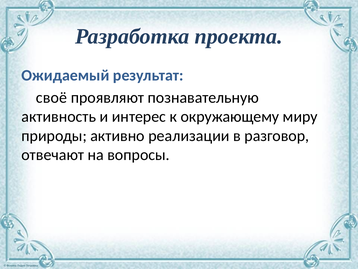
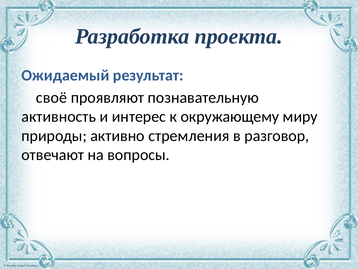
реализации: реализации -> стремления (189, 136)
